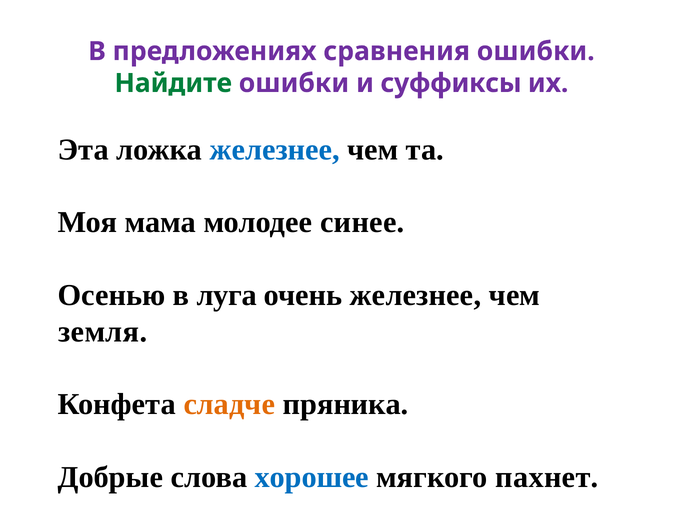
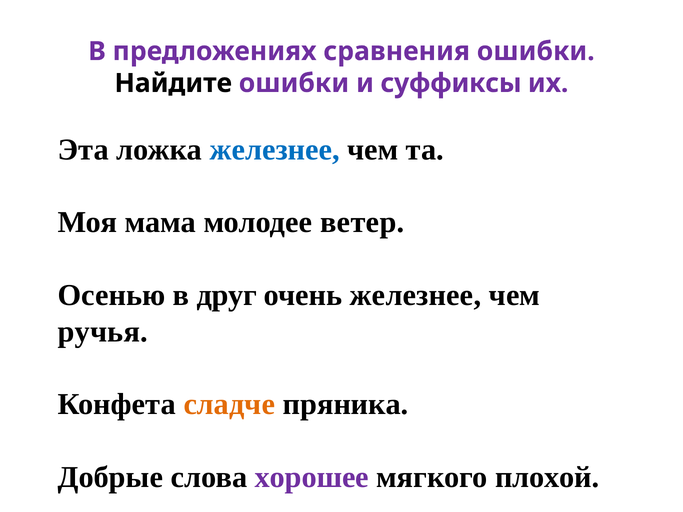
Найдите colour: green -> black (173, 83)
синее: синее -> ветер (362, 222)
луга: луга -> друг (227, 295)
земля: земля -> ручья (103, 332)
хорошее colour: blue -> purple (312, 477)
пахнет: пахнет -> плохой (547, 477)
